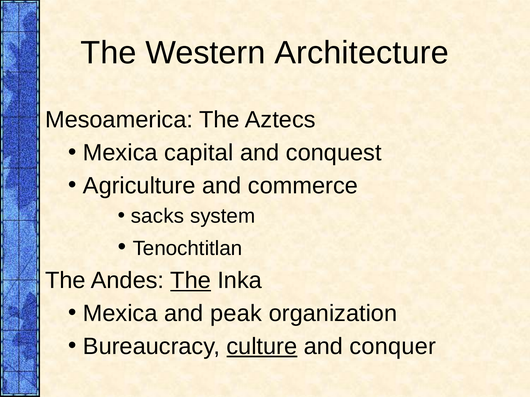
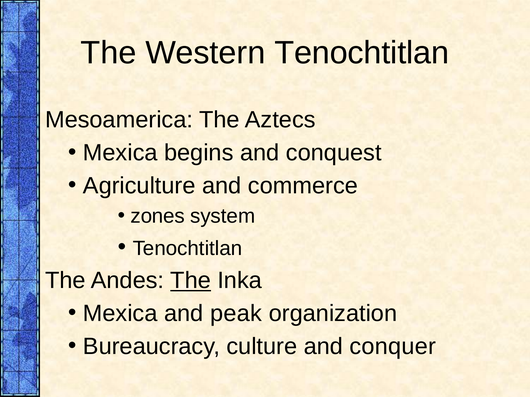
Western Architecture: Architecture -> Tenochtitlan (362, 53)
capital: capital -> begins (199, 153)
sacks: sacks -> zones (158, 216)
culture underline: present -> none (262, 347)
